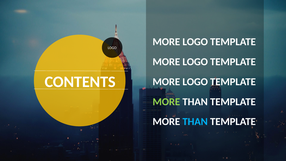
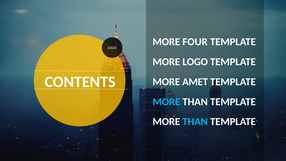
LOGO: LOGO -> FOUR (195, 42)
LOGO: LOGO -> AMET (195, 82)
MORE colour: light green -> light blue (166, 102)
